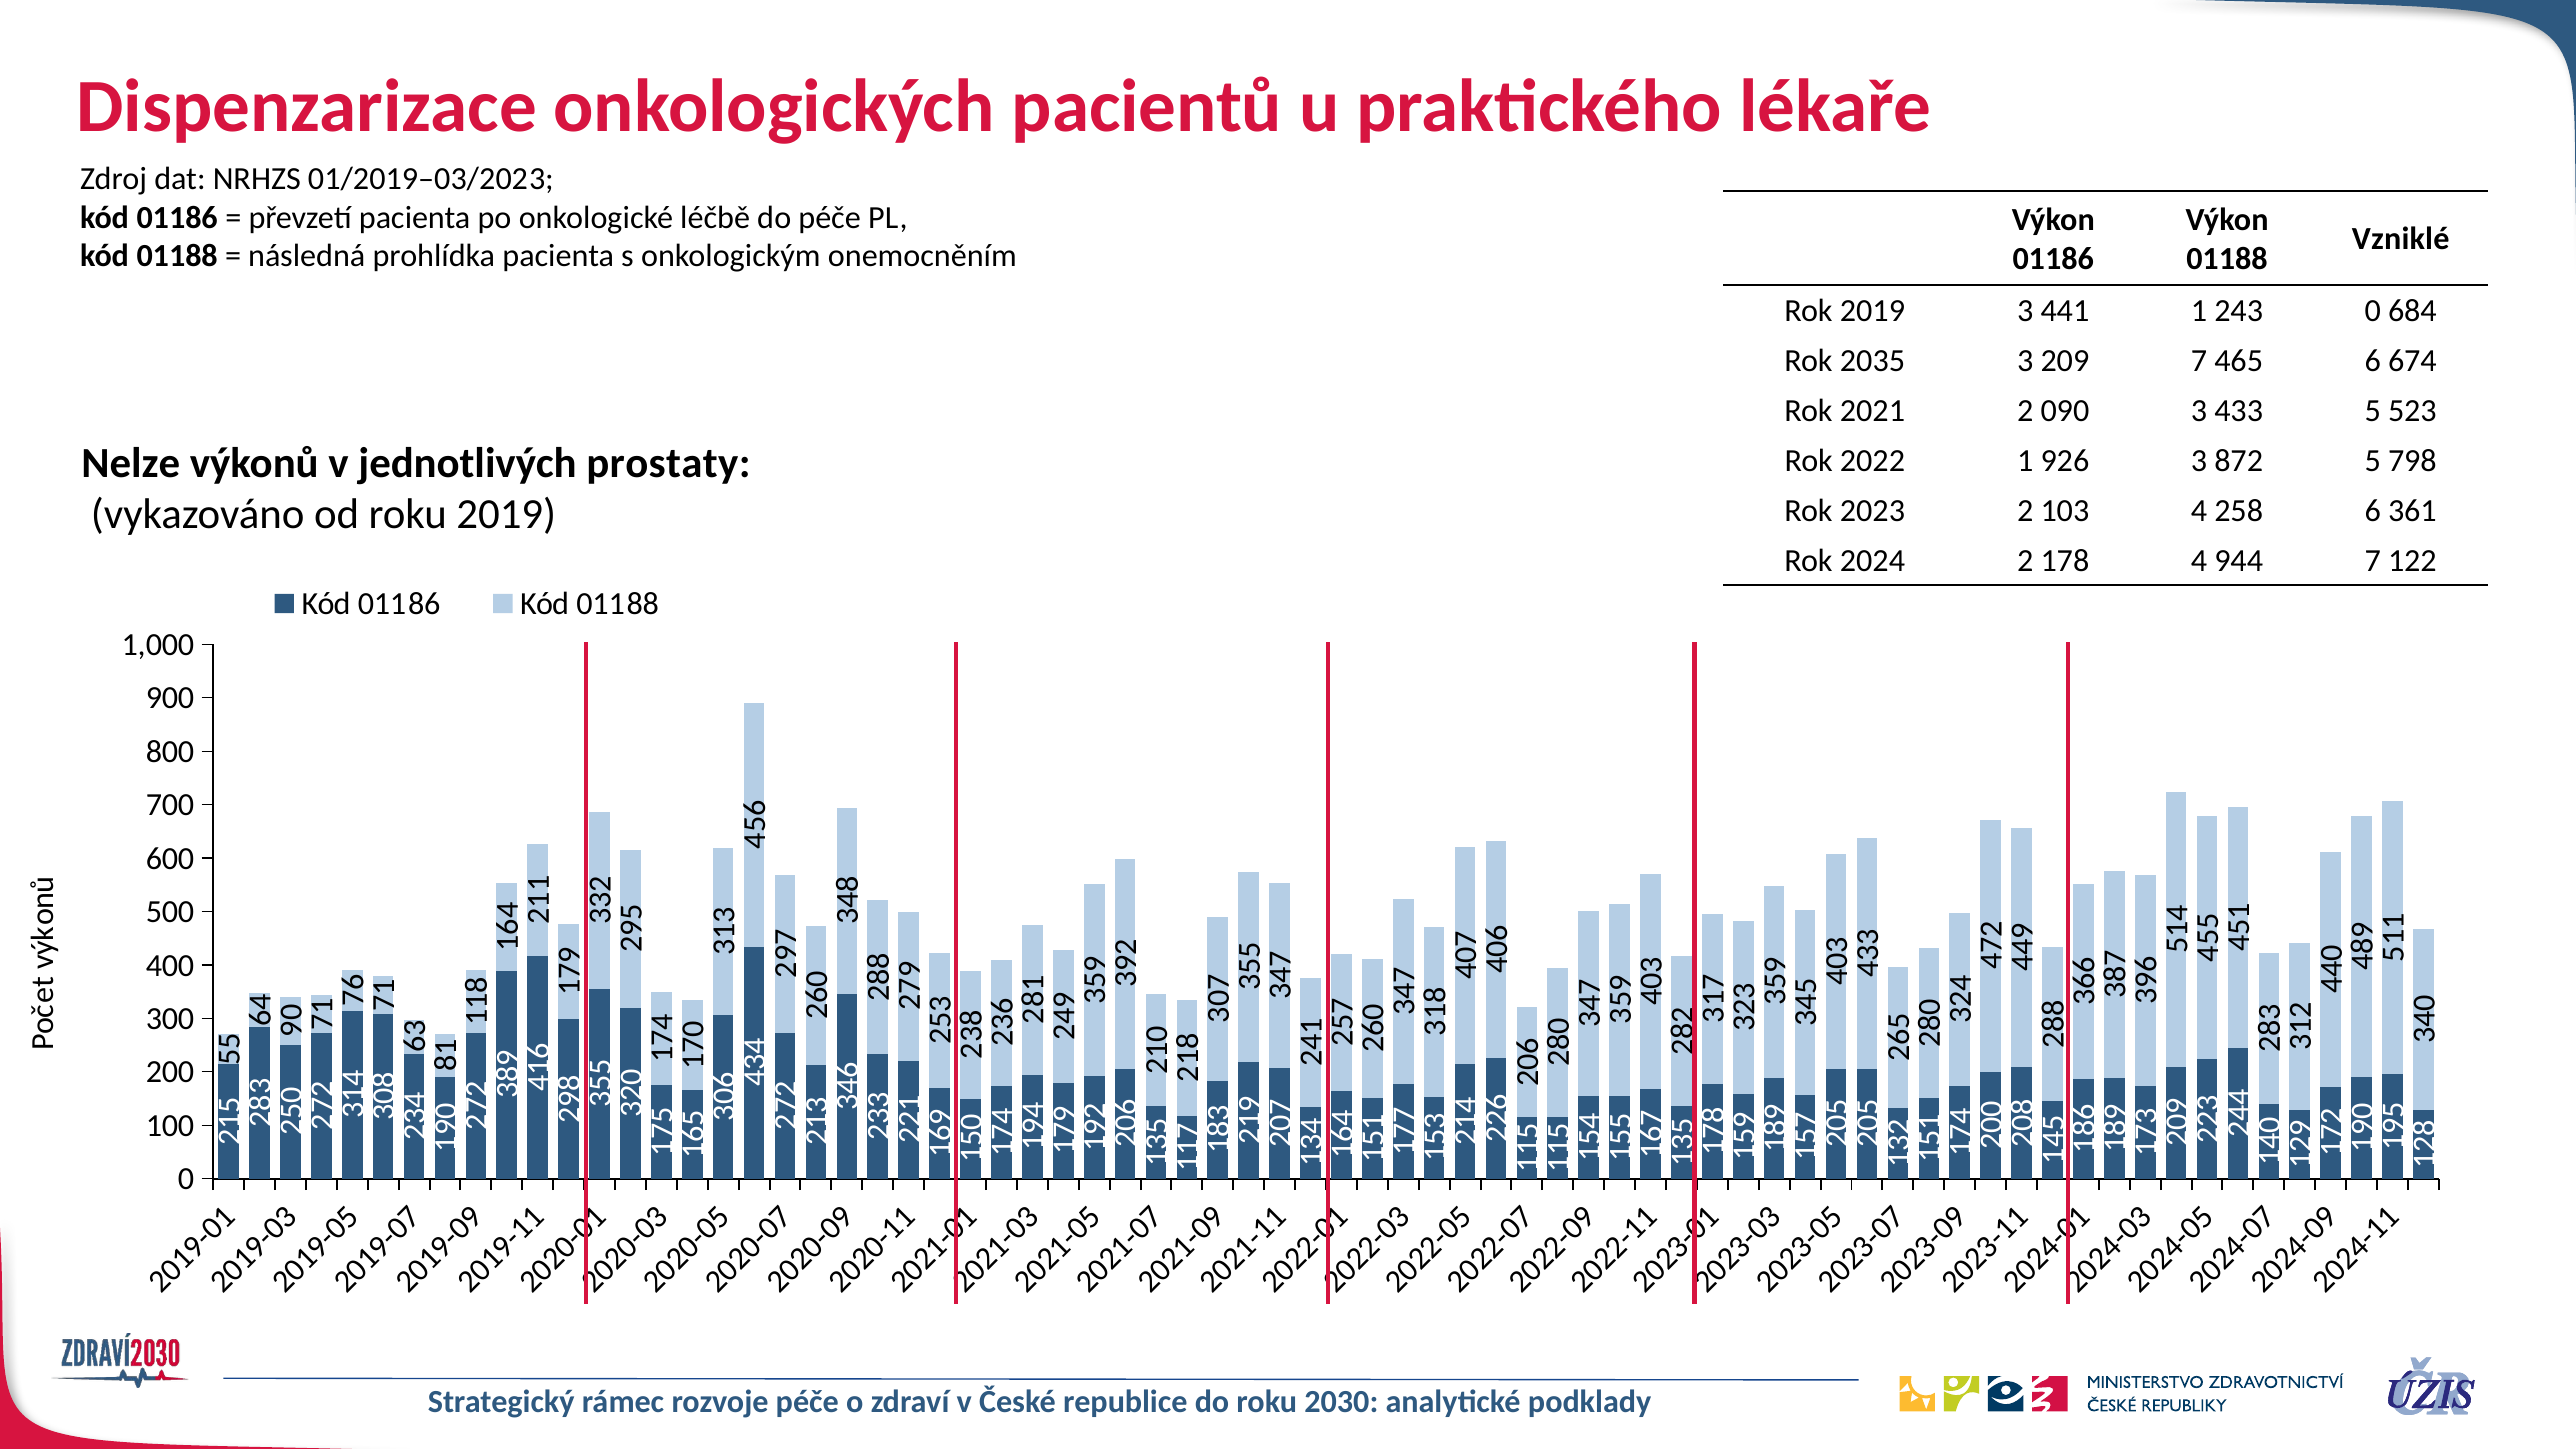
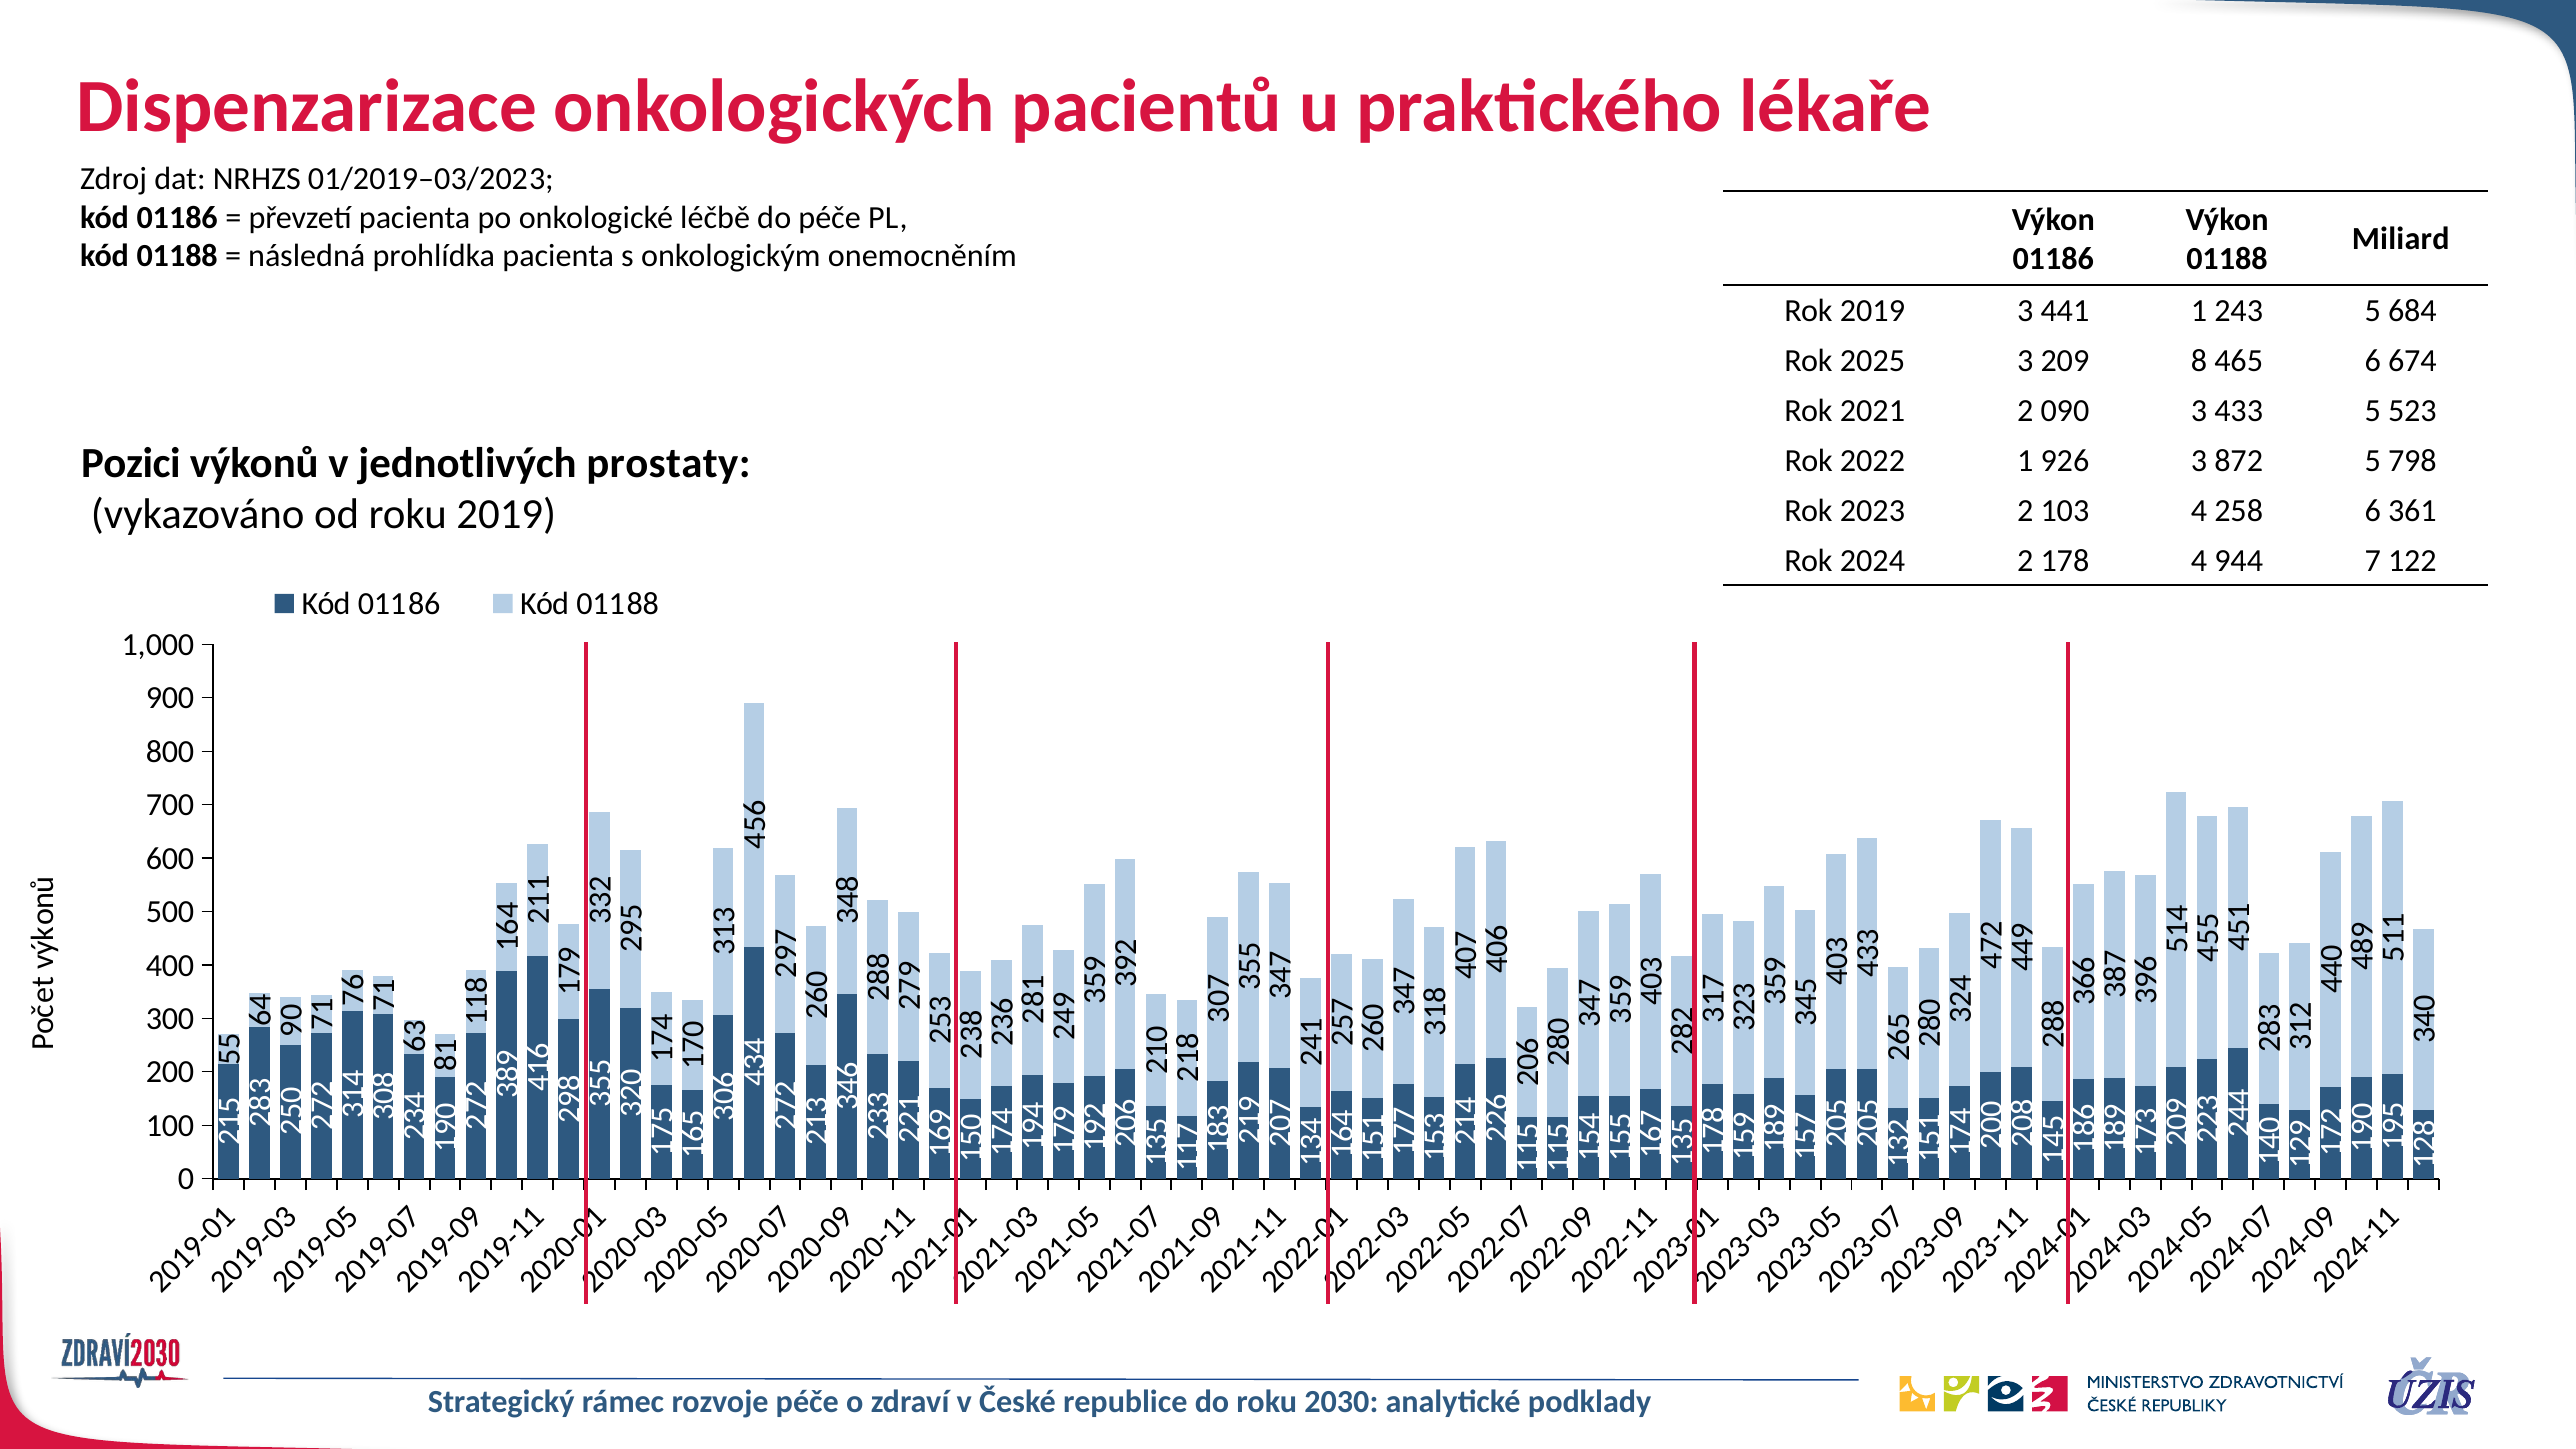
Vzniklé: Vzniklé -> Miliard (2401, 239)
243 0: 0 -> 5 (2373, 311)
2035: 2035 -> 2025 (1873, 361)
209 7: 7 -> 8 (2199, 361)
Nelze: Nelze -> Pozici (131, 463)
